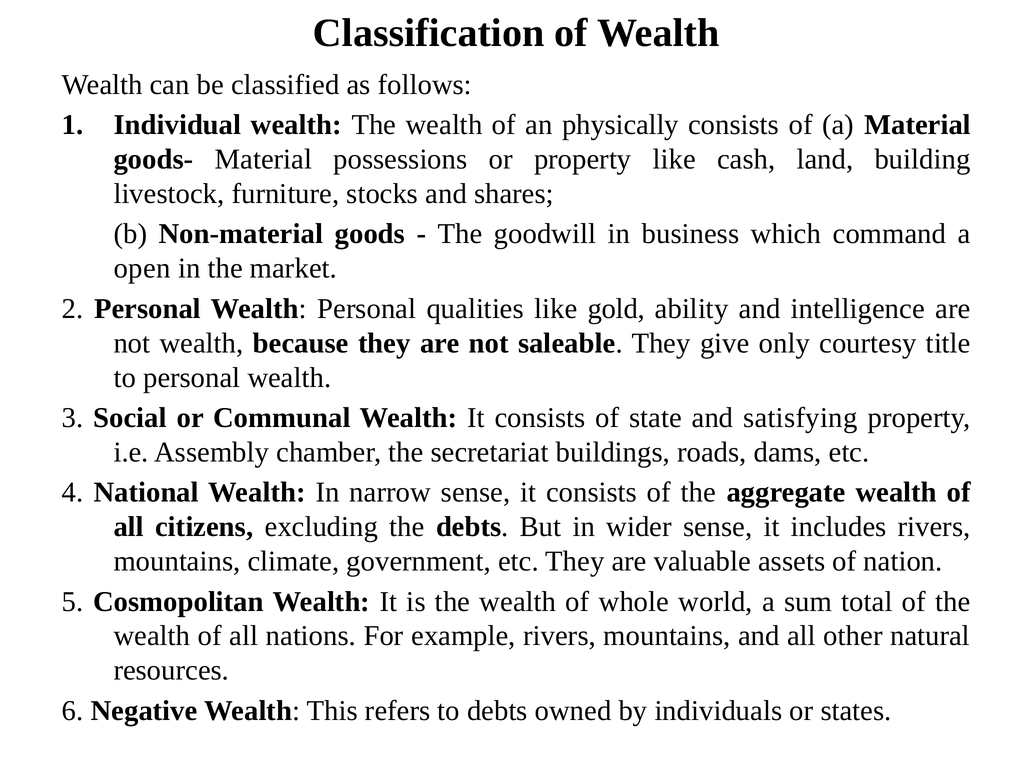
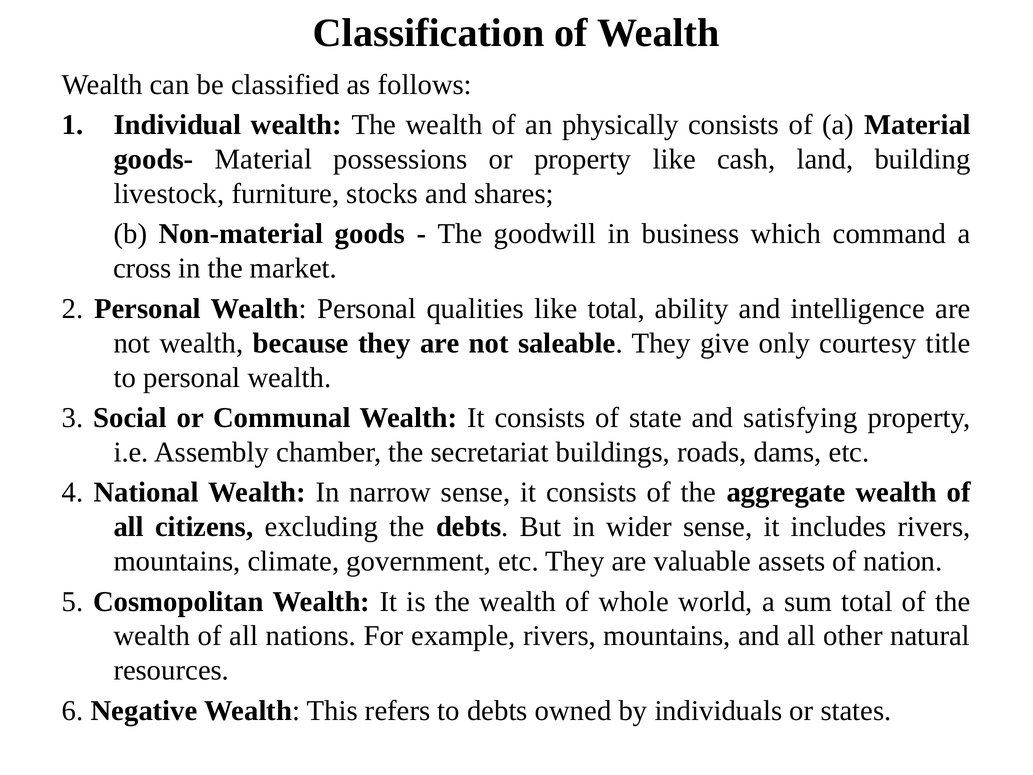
open: open -> cross (142, 268)
like gold: gold -> total (616, 309)
